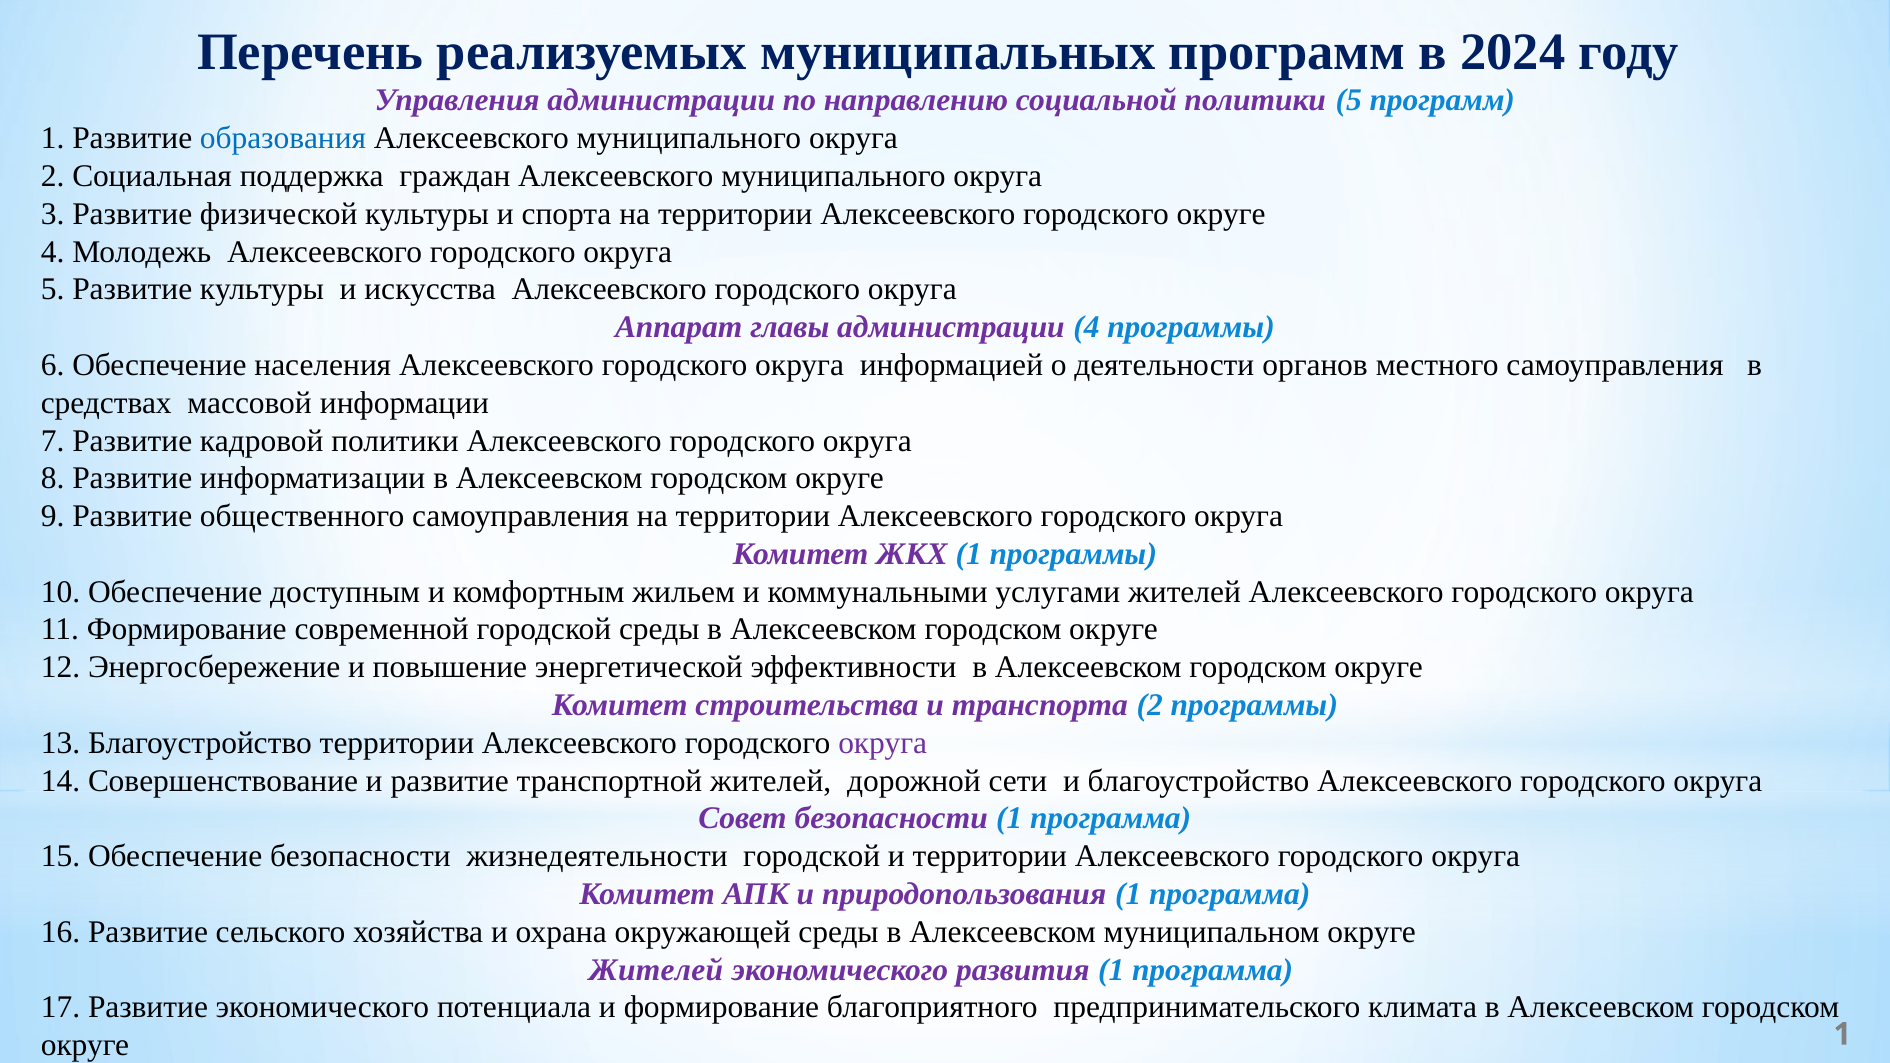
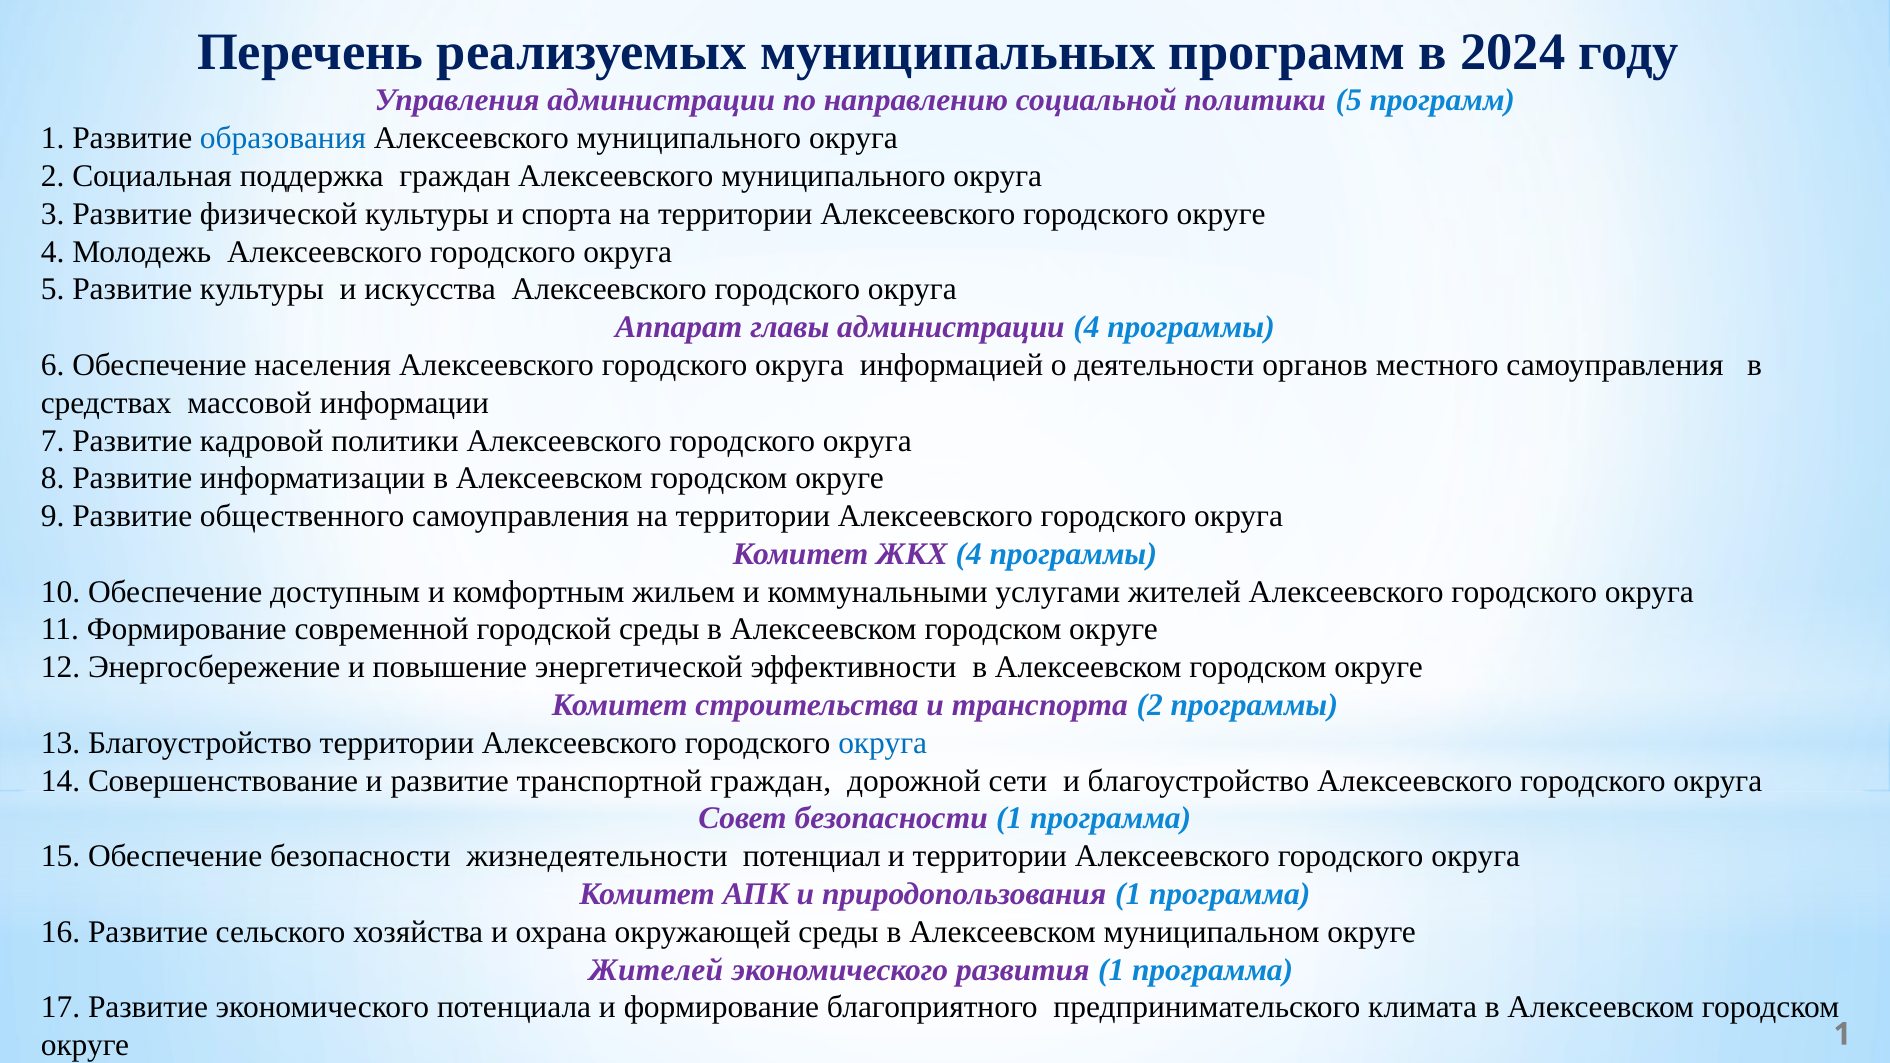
ЖКХ 1: 1 -> 4 (969, 554)
округа colour: purple -> blue (883, 743)
транспортной жителей: жителей -> граждан (771, 781)
жизнедеятельности городской: городской -> потенциал (812, 856)
